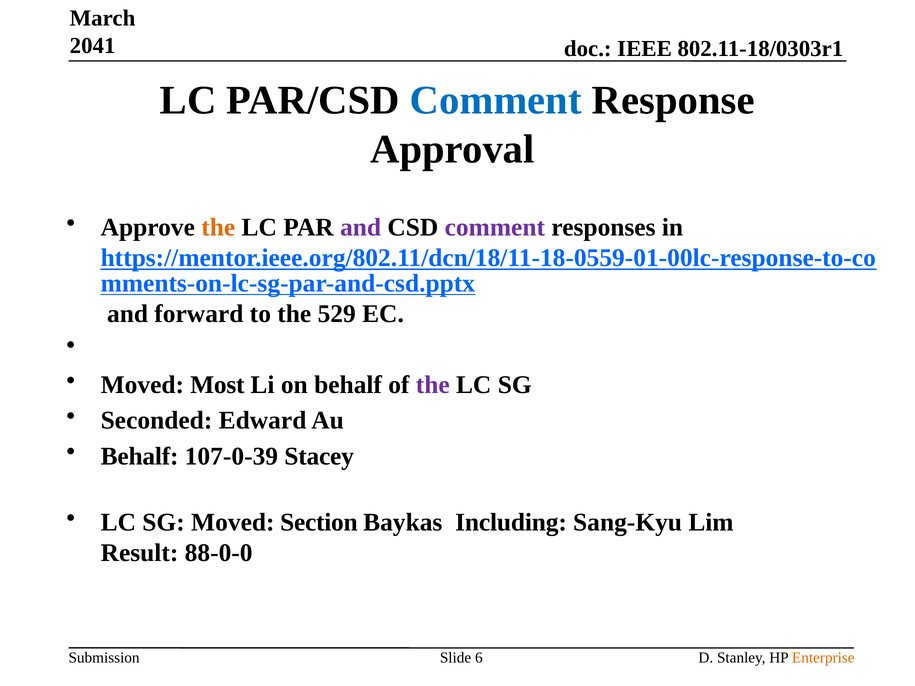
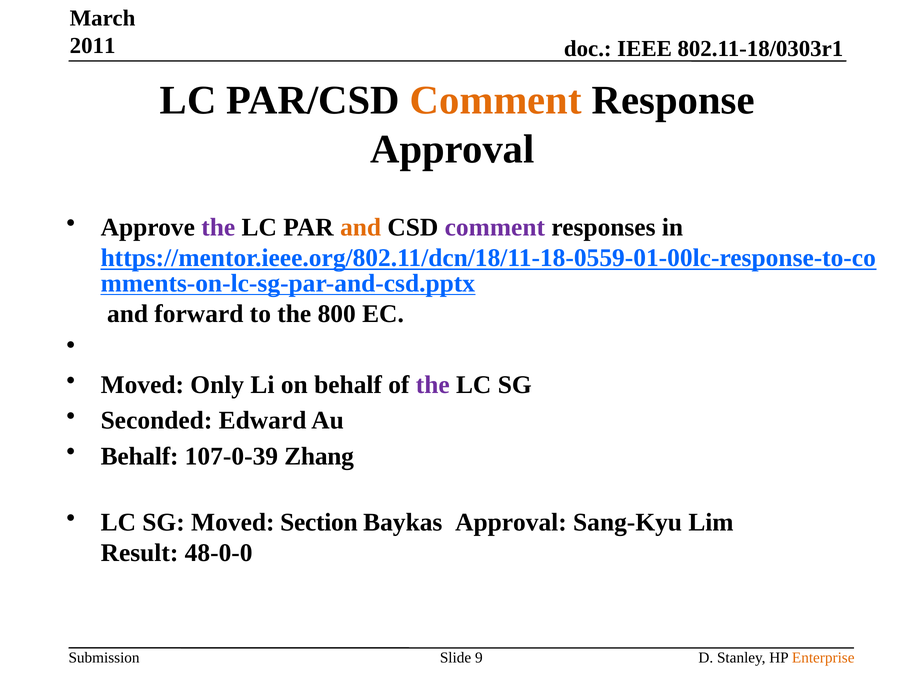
2041: 2041 -> 2011 (93, 46)
Comment colour: blue -> orange (496, 100)
the colour: orange -> purple (218, 227)
and colour: purple -> orange (361, 227)
529: 529 -> 800 (337, 314)
Most: Most -> Only (217, 385)
Stacey: Stacey -> Zhang (319, 456)
Baykas Including: Including -> Approval (511, 522)
88-0-0: 88-0-0 -> 48-0-0 (219, 553)
6: 6 -> 9 (479, 658)
